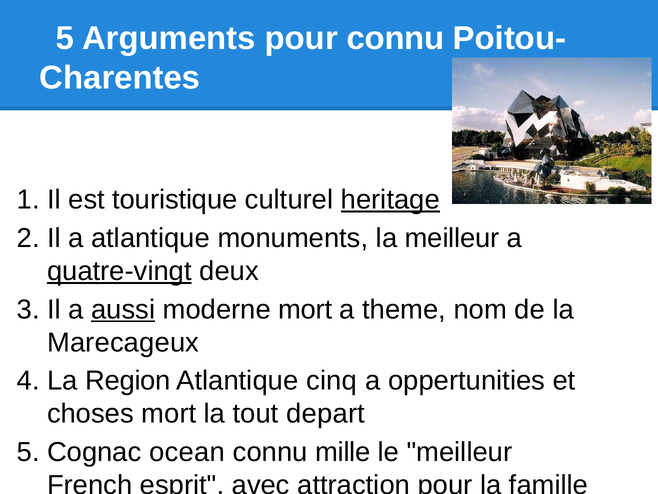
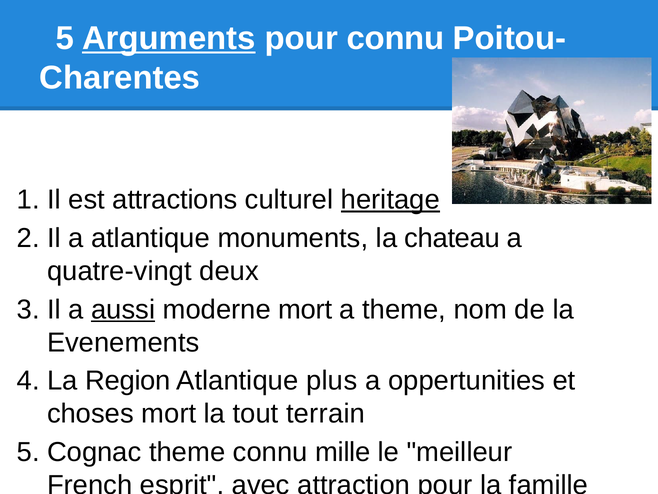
Arguments underline: none -> present (169, 38)
touristique: touristique -> attractions (175, 200)
la meilleur: meilleur -> chateau (452, 238)
quatre-vingt underline: present -> none (119, 271)
Marecageux: Marecageux -> Evenements (123, 342)
cinq: cinq -> plus (332, 381)
depart: depart -> terrain (326, 413)
Cognac ocean: ocean -> theme (187, 452)
